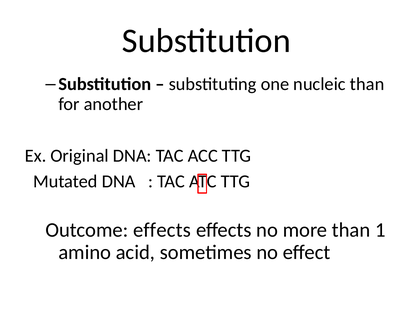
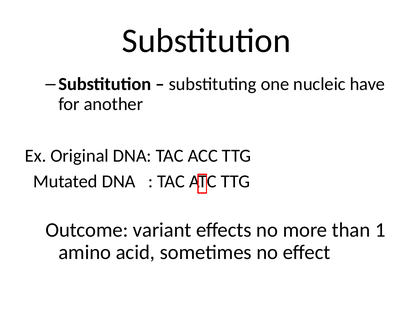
nucleic than: than -> have (367, 84)
Outcome effects: effects -> variant (162, 230)
